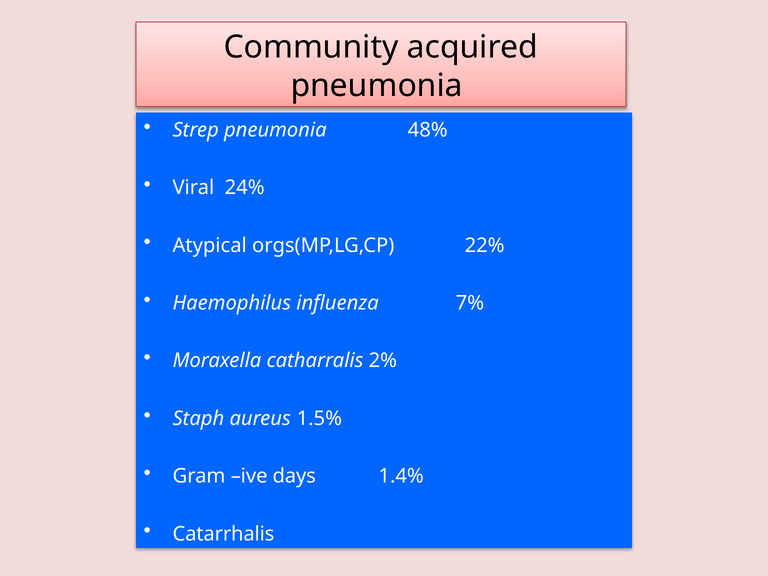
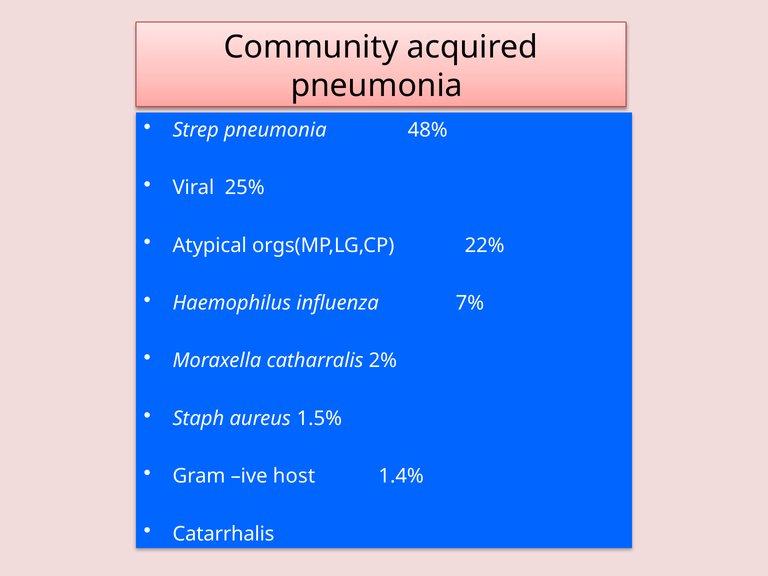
24%: 24% -> 25% (245, 188)
days: days -> host (294, 476)
